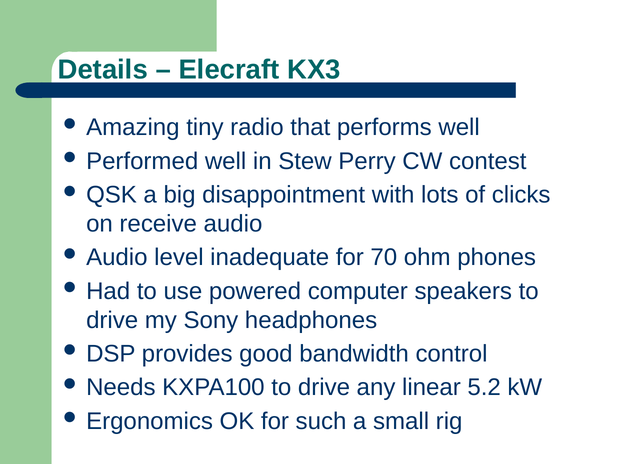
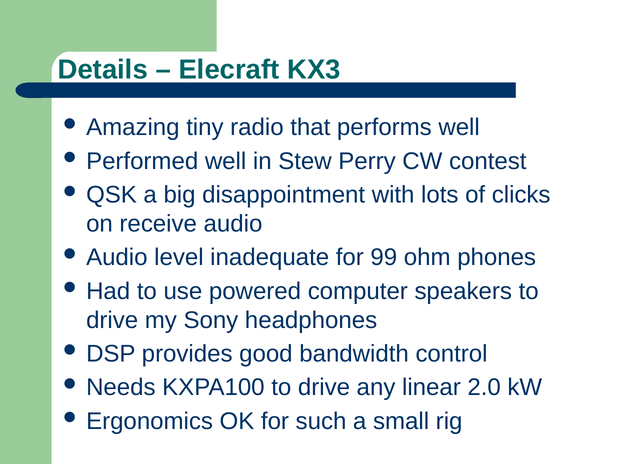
70: 70 -> 99 (384, 258)
5.2: 5.2 -> 2.0 (484, 388)
